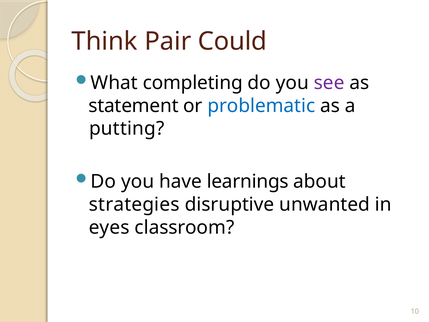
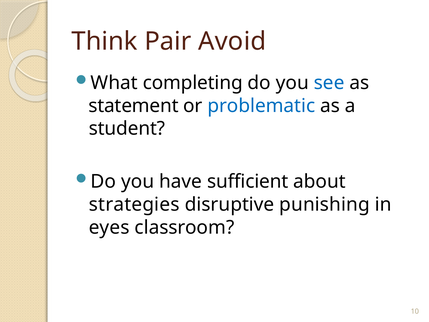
Could: Could -> Avoid (232, 41)
see colour: purple -> blue (329, 83)
putting: putting -> student (127, 129)
learnings: learnings -> sufficient (248, 182)
unwanted: unwanted -> punishing (325, 204)
